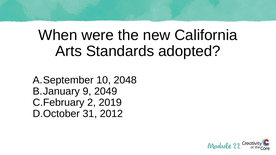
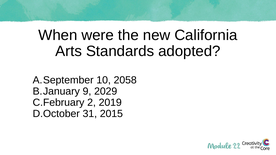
2048: 2048 -> 2058 (125, 80)
2049: 2049 -> 2029 (106, 91)
2012: 2012 -> 2015 (111, 114)
